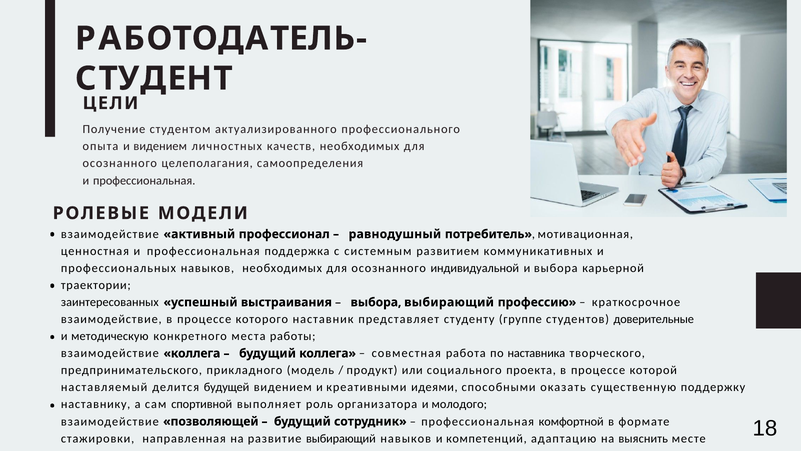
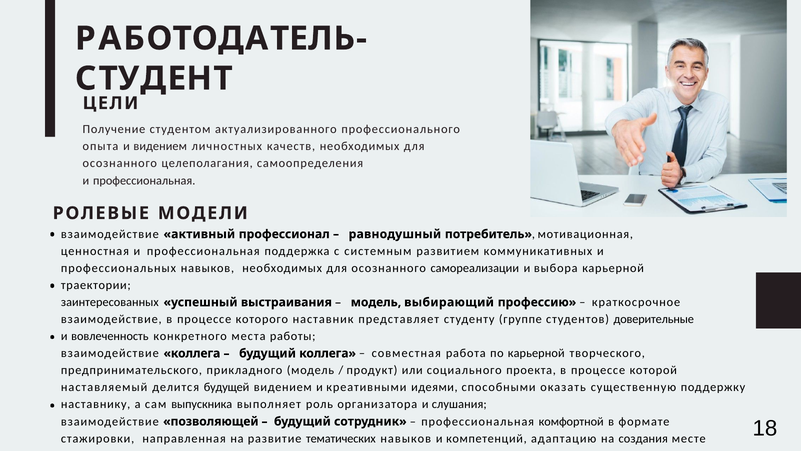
индивидуальной: индивидуальной -> самореализации (475, 268)
выбора: выбора -> модель (376, 302)
методическую: методическую -> вовлеченность (110, 336)
по наставника: наставника -> карьерной (536, 353)
спортивной: спортивной -> выпускника (202, 404)
молодого: молодого -> слушания (459, 404)
развитие выбирающий: выбирающий -> тематических (341, 438)
выяснить: выяснить -> создания (643, 438)
